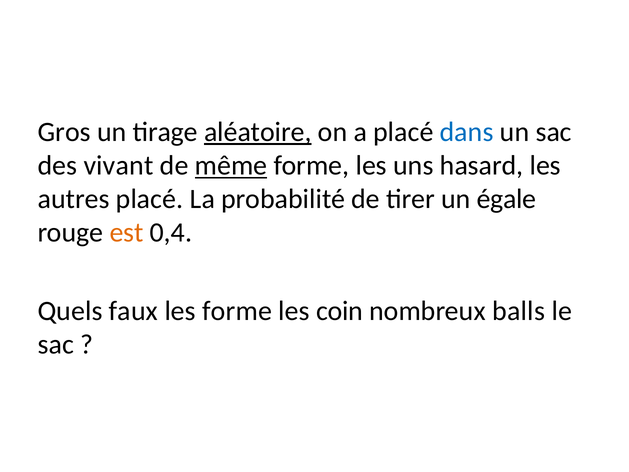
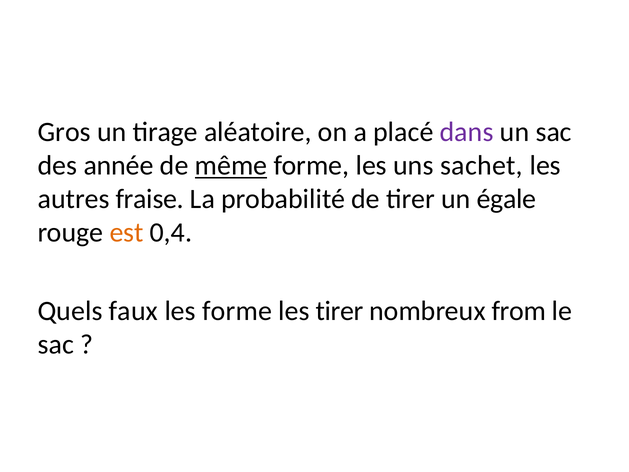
aléatoire underline: present -> none (258, 132)
dans colour: blue -> purple (467, 132)
vivant: vivant -> année (119, 166)
hasard: hasard -> sachet (481, 166)
autres placé: placé -> fraise (150, 199)
les coin: coin -> tirer (340, 311)
balls: balls -> from (519, 311)
